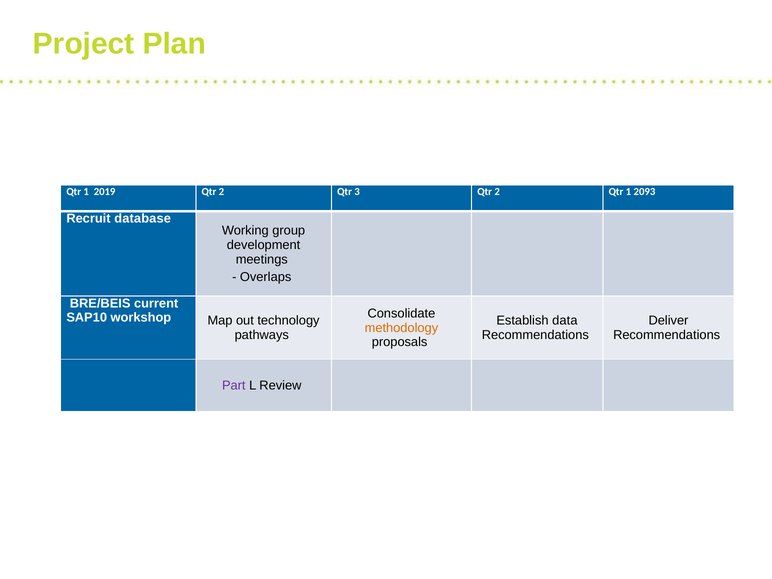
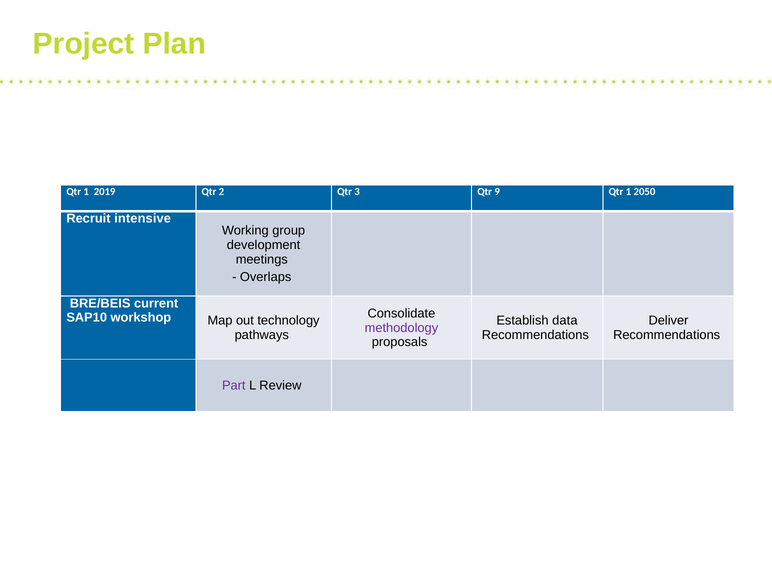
3 Qtr 2: 2 -> 9 (497, 192)
2093: 2093 -> 2050 (644, 192)
database: database -> intensive (143, 219)
methodology colour: orange -> purple (401, 328)
